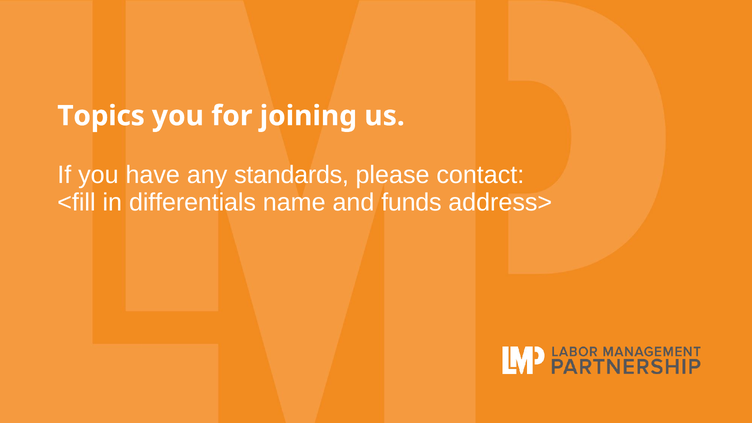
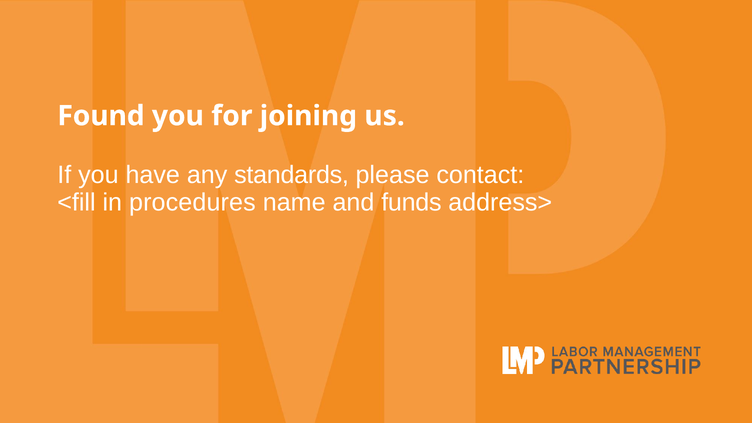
Topics: Topics -> Found (101, 116)
differentials: differentials -> procedures (192, 202)
